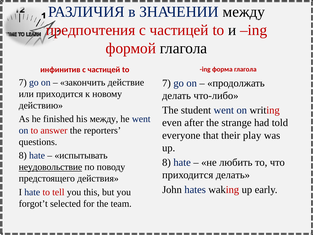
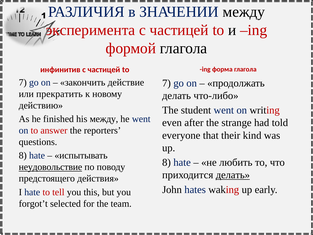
предпочтения: предпочтения -> эксперимента (91, 30)
или приходится: приходится -> прекратить (59, 94)
play: play -> kind (252, 135)
делать underline: none -> present (233, 175)
